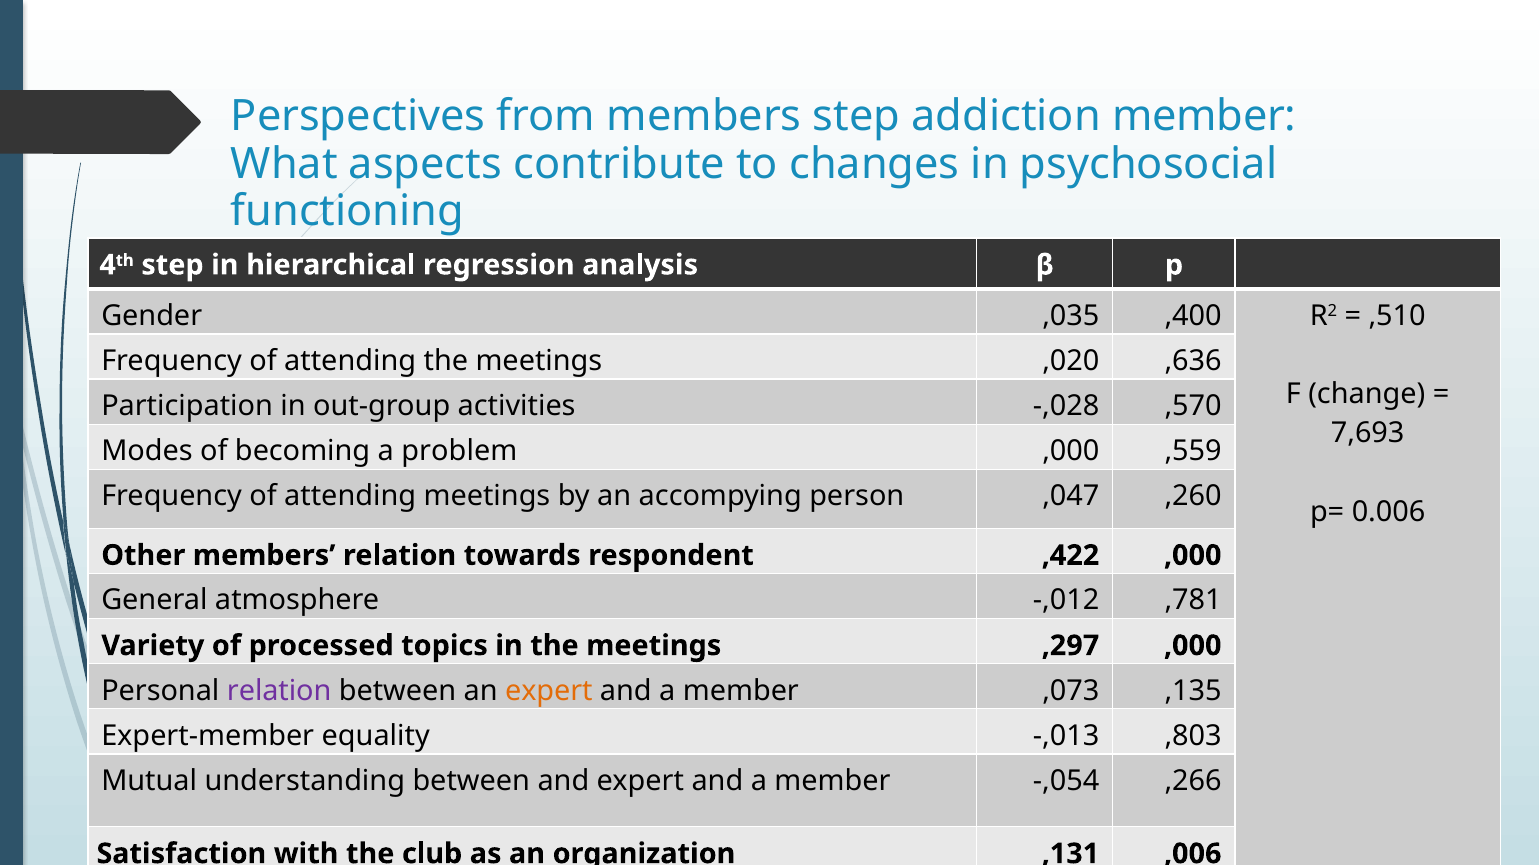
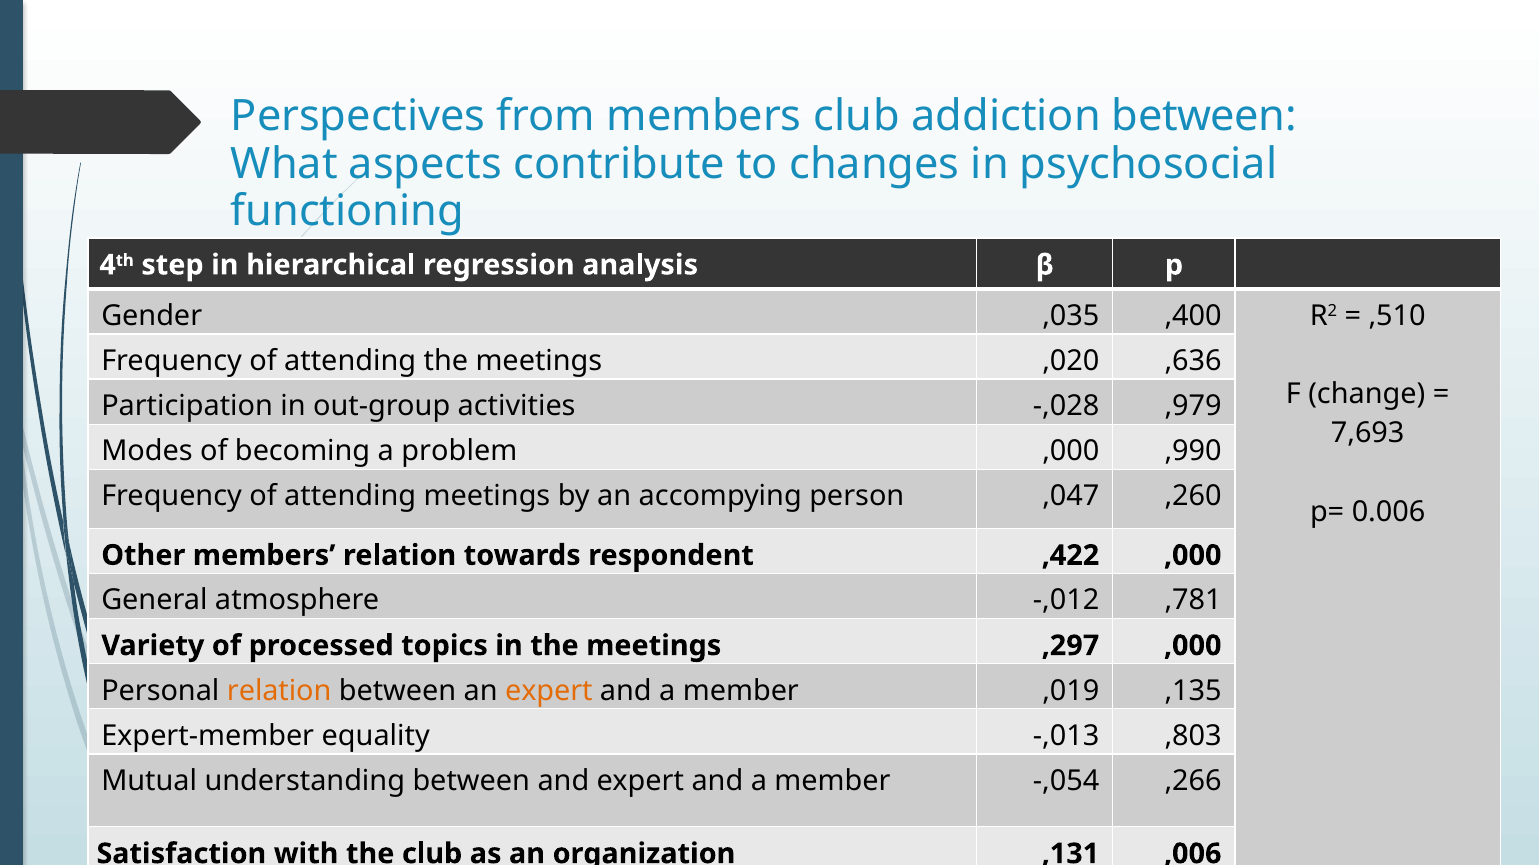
members step: step -> club (856, 117)
addiction member: member -> between (1204, 117)
,570: ,570 -> ,979 (1193, 406)
,559: ,559 -> ,990 (1193, 452)
relation colour: purple -> orange (279, 691)
,073: ,073 -> ,019 (1071, 691)
